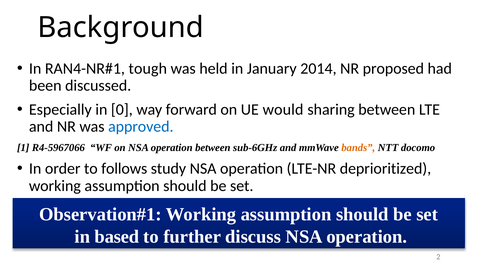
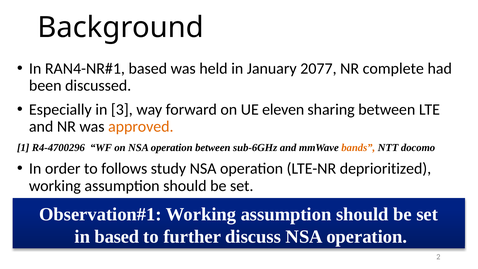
tough: tough -> based (148, 68)
2014: 2014 -> 2077 (318, 68)
proposed: proposed -> complete (393, 68)
0: 0 -> 3 (122, 109)
would: would -> eleven (283, 109)
approved colour: blue -> orange (141, 127)
R4-5967066: R4-5967066 -> R4-4700296 (58, 148)
